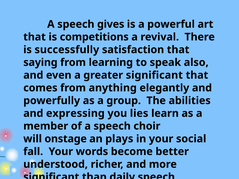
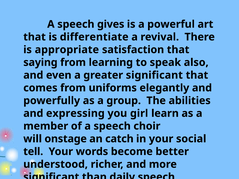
competitions: competitions -> differentiate (94, 37)
successfully: successfully -> appropriate (67, 50)
anything: anything -> uniforms (113, 88)
lies: lies -> girl (139, 113)
plays: plays -> catch (119, 139)
fall: fall -> tell (33, 152)
